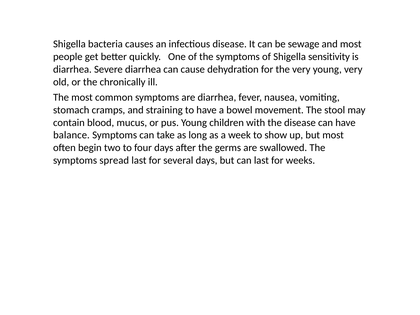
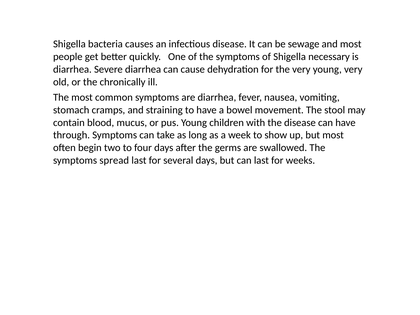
sensitivity: sensitivity -> necessary (329, 57)
balance: balance -> through (72, 135)
